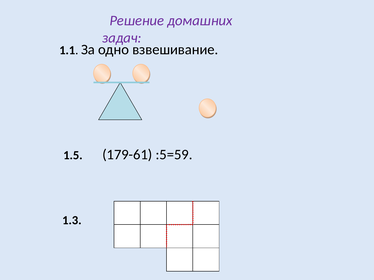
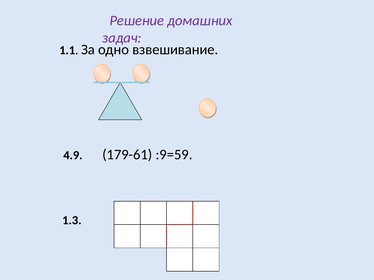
1.5: 1.5 -> 4.9 (73, 155)
:5=59: :5=59 -> :9=59 (174, 155)
